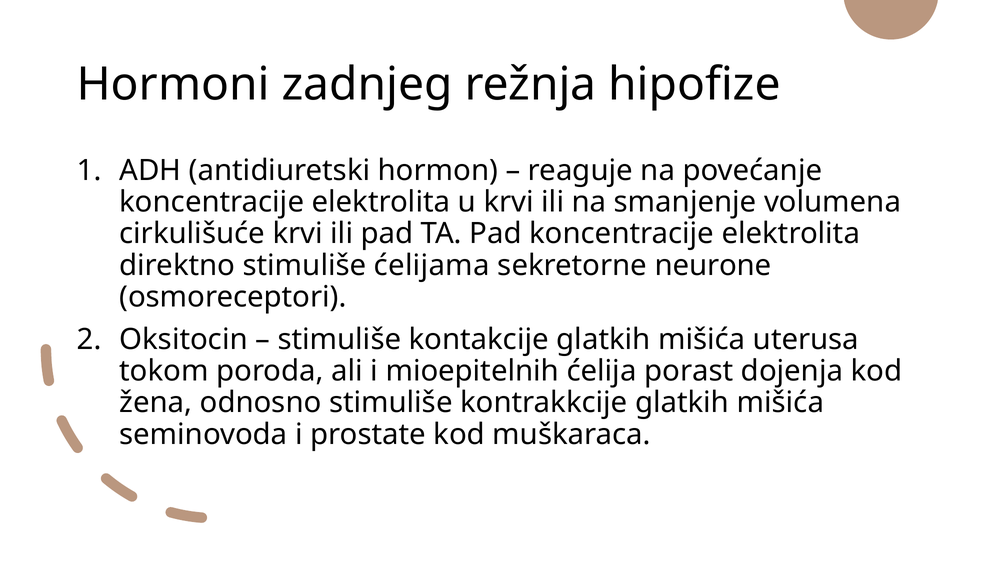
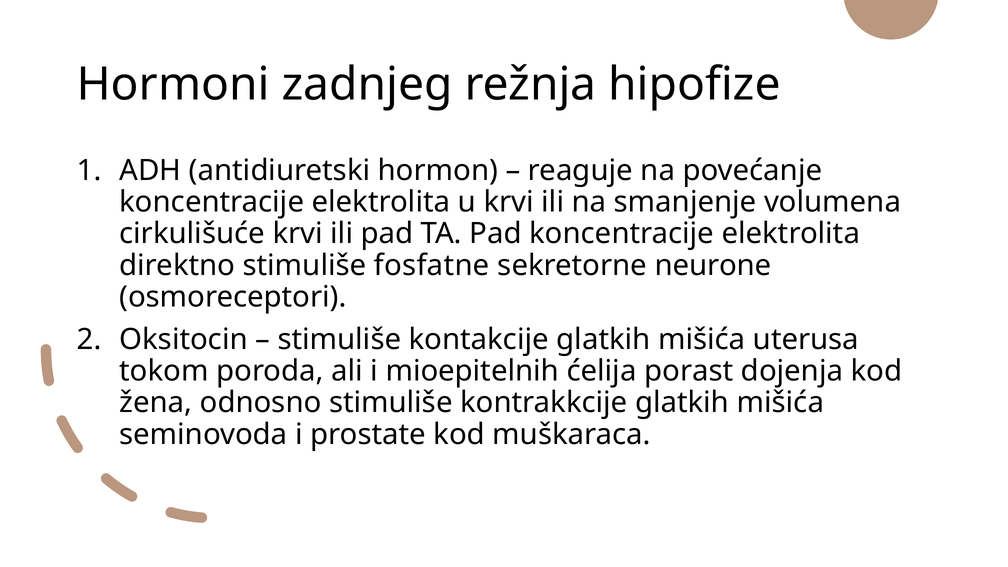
ćelijama: ćelijama -> fosfatne (432, 265)
